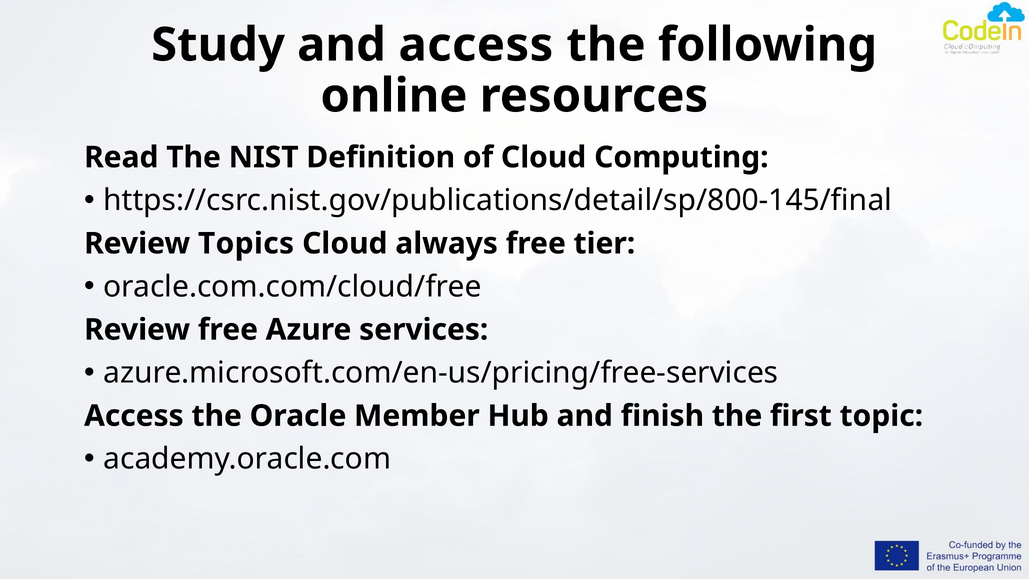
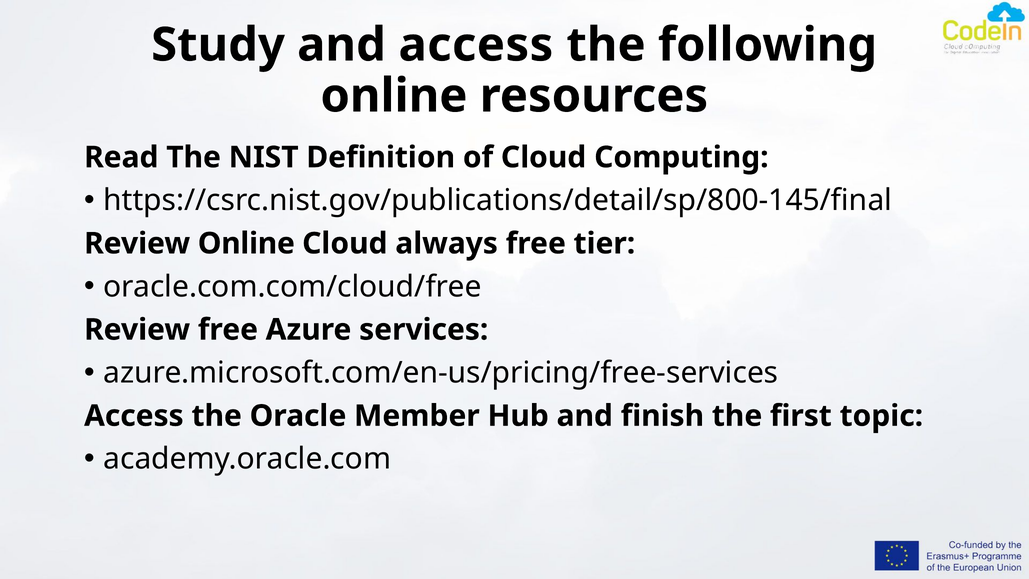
Review Topics: Topics -> Online (246, 243)
